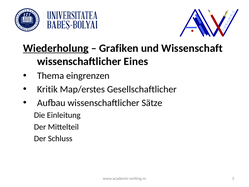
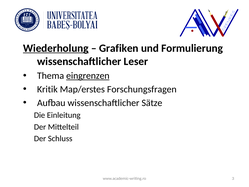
Wissenschaft: Wissenschaft -> Formulierung (192, 48)
Eines: Eines -> Leser (136, 61)
eingrenzen underline: none -> present (88, 76)
Gesellschaftlicher: Gesellschaftlicher -> Forschungsfragen (142, 89)
